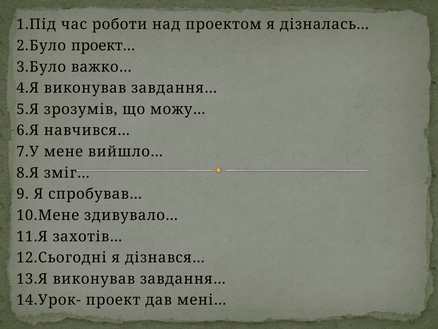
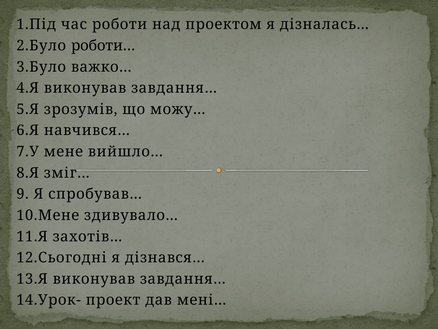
проект…: проект… -> роботи… (103, 46)
